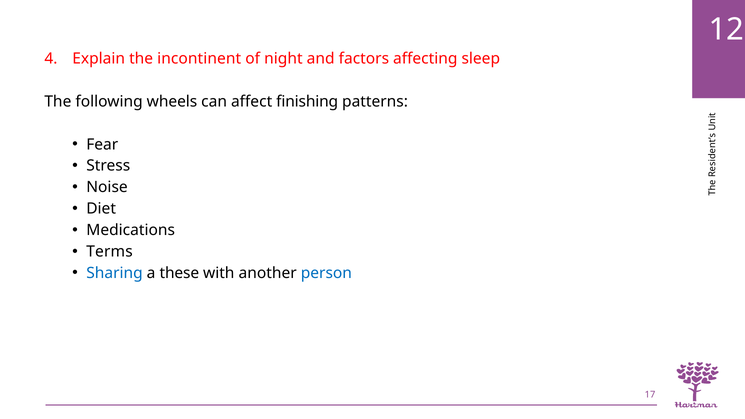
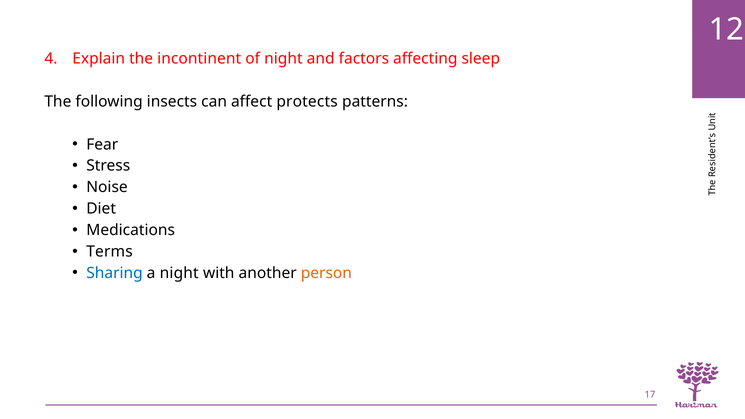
wheels: wheels -> insects (172, 102)
finishing: finishing -> protects (307, 102)
a these: these -> night (179, 273)
person colour: blue -> orange (326, 273)
